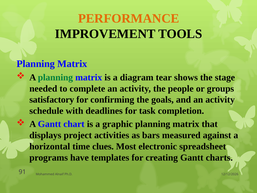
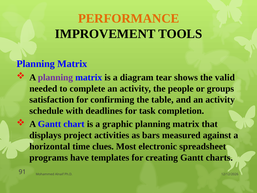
planning colour: green -> purple (55, 77)
stage: stage -> valid (225, 77)
satisfactory: satisfactory -> satisfaction (52, 100)
goals: goals -> table (162, 100)
